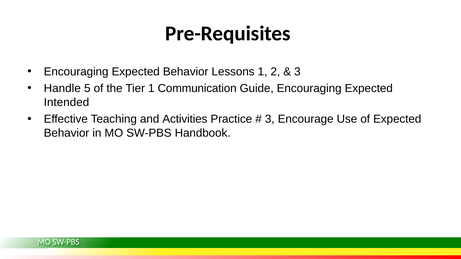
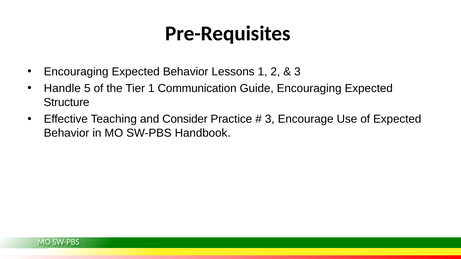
Intended: Intended -> Structure (67, 102)
Activities: Activities -> Consider (185, 119)
